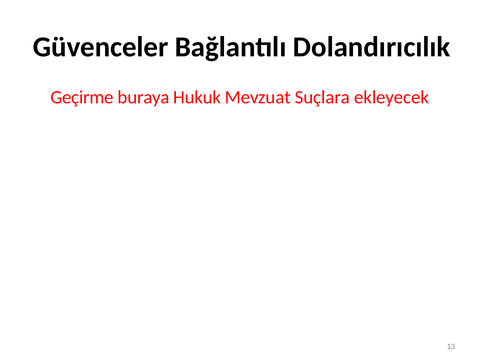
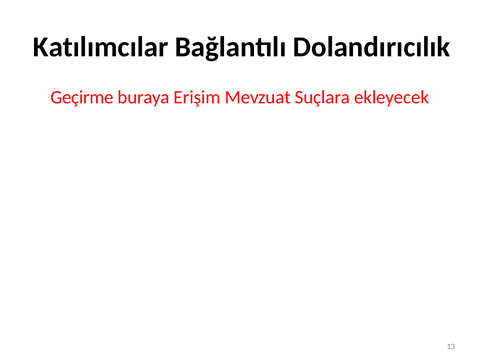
Güvenceler: Güvenceler -> Katılımcılar (101, 47)
Hukuk: Hukuk -> Erişim (197, 97)
